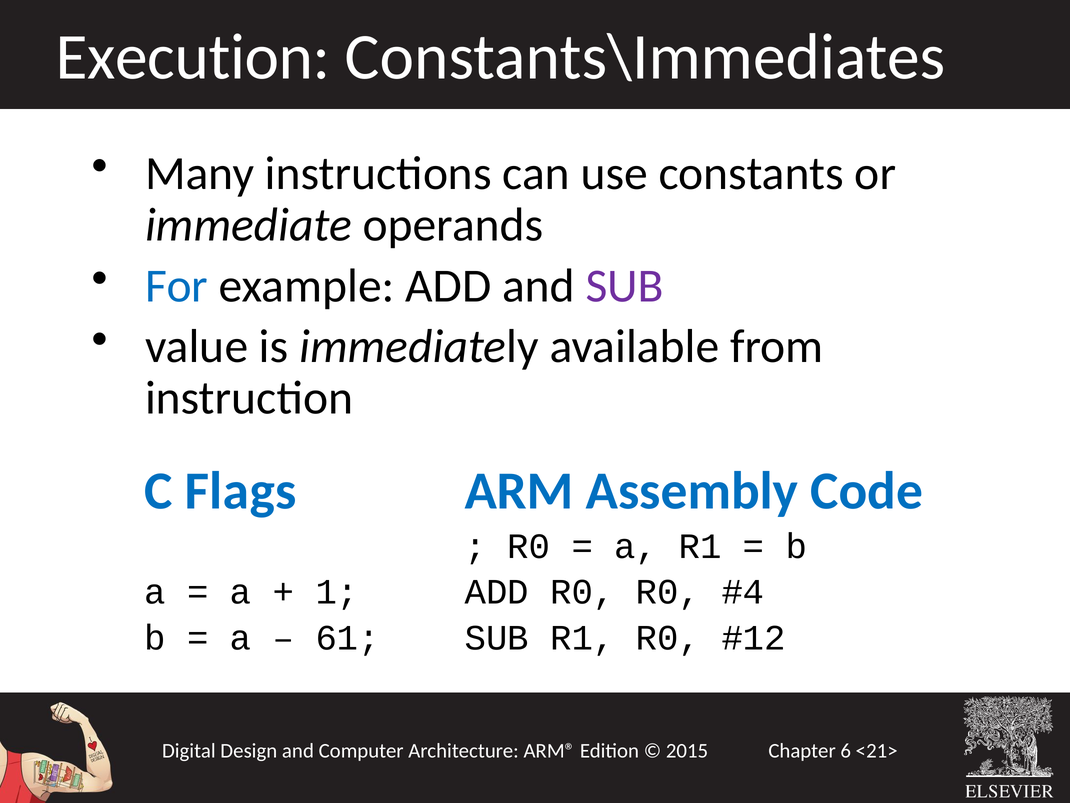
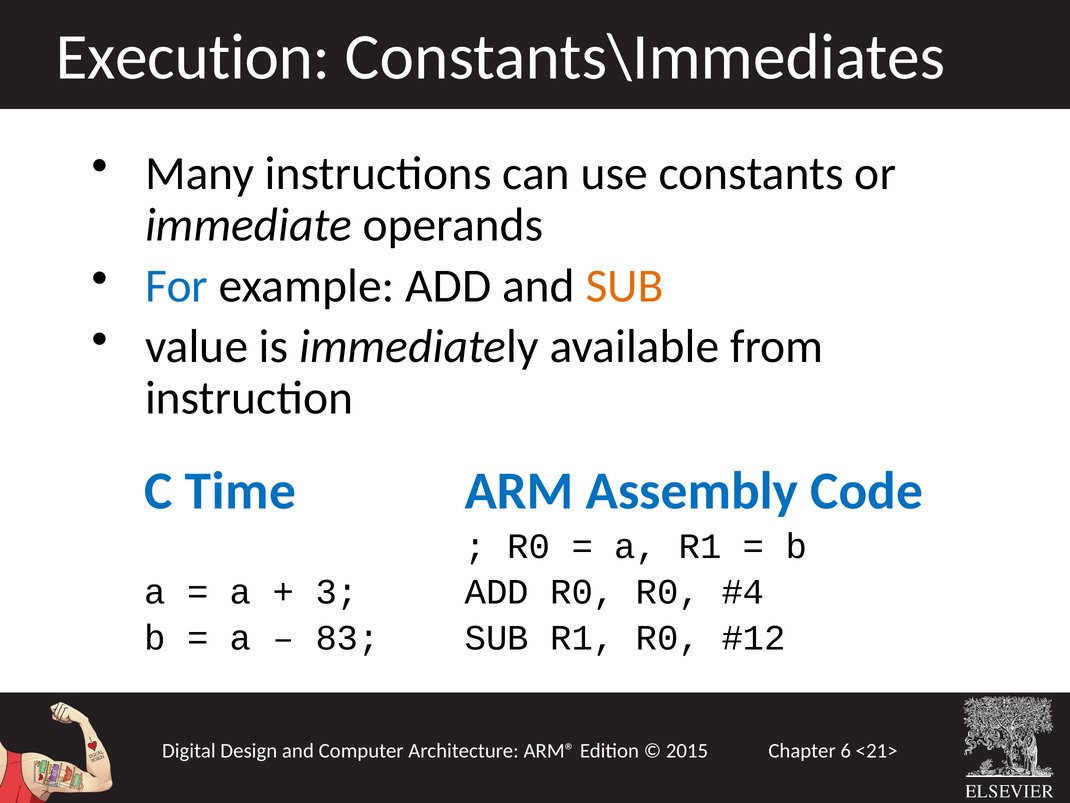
SUB colour: purple -> orange (625, 286)
Flags: Flags -> Time (241, 491)
1: 1 -> 3 (337, 592)
61: 61 -> 83 (348, 637)
